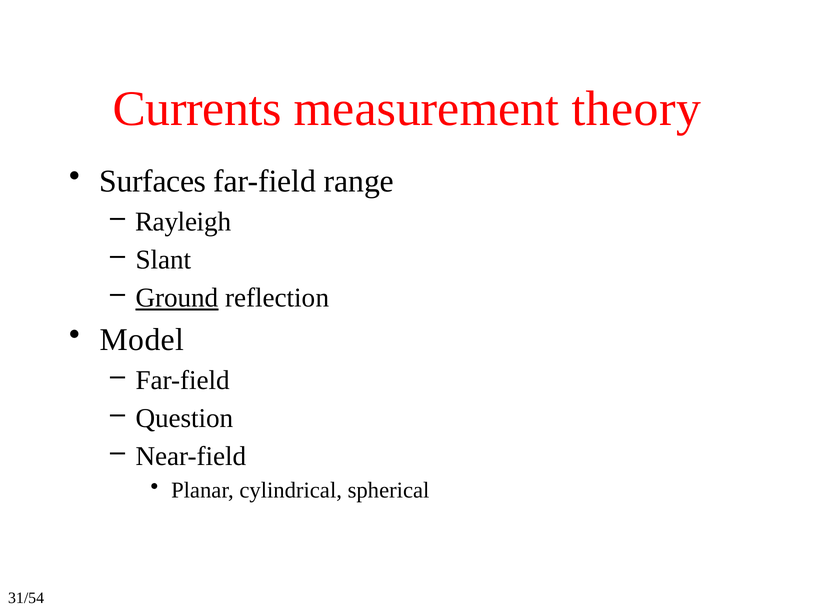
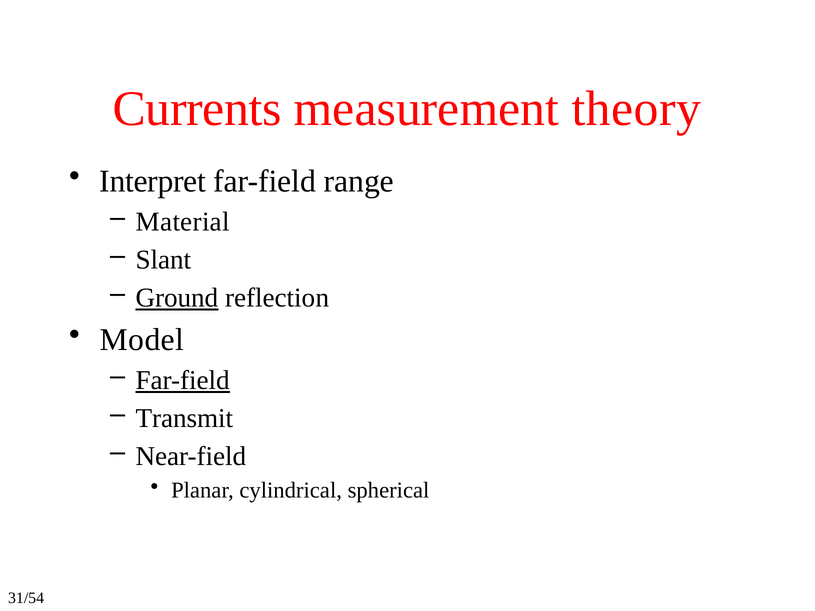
Surfaces: Surfaces -> Interpret (153, 182)
Rayleigh: Rayleigh -> Material (183, 222)
Far-field underline: none -> present (183, 380)
Question: Question -> Transmit (184, 418)
